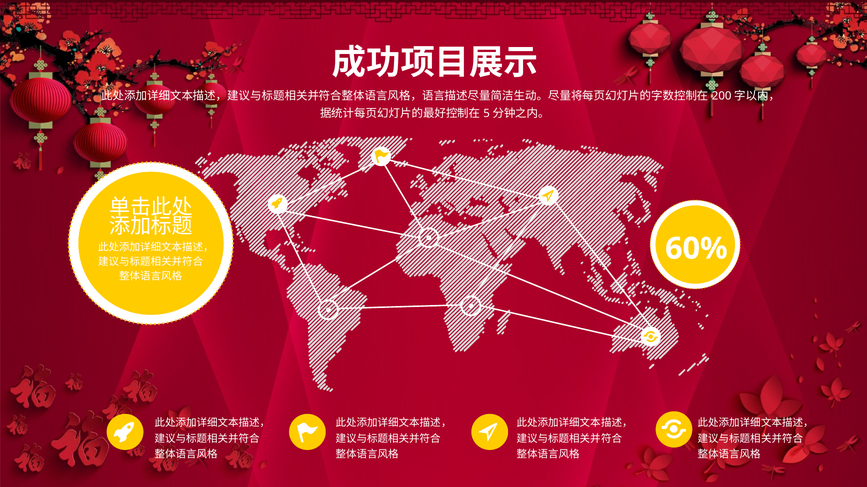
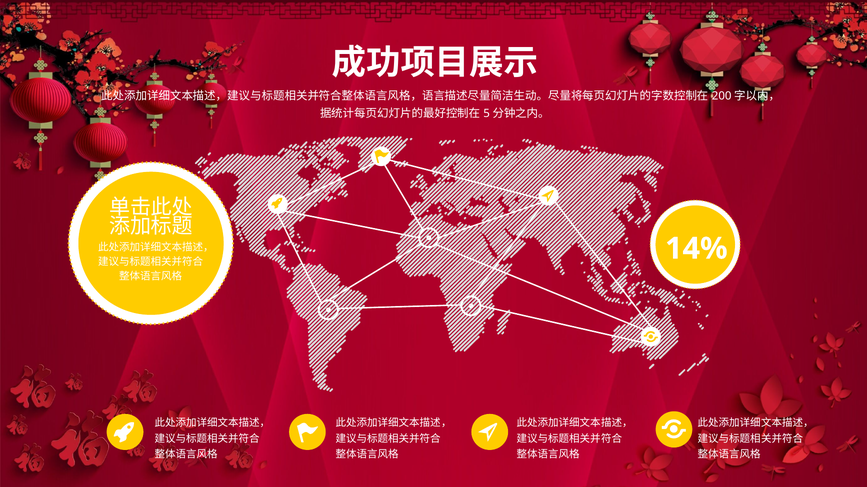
60%: 60% -> 14% (696, 249)
